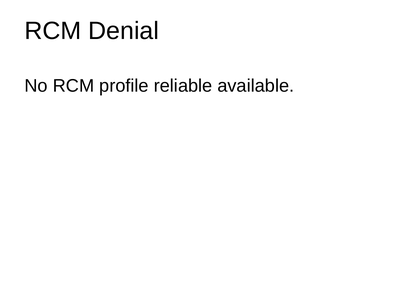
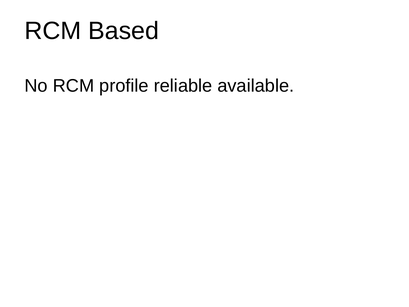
Denial: Denial -> Based (124, 31)
